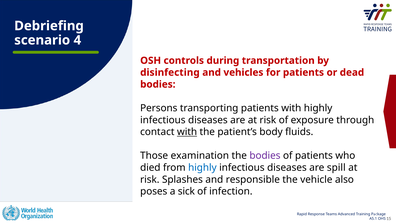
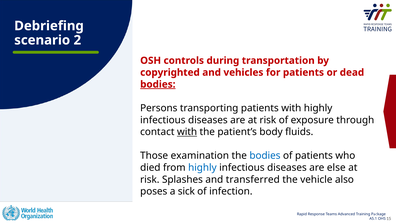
4: 4 -> 2 (77, 40)
disinfecting: disinfecting -> copyrighted (170, 72)
bodies underline: none -> present (158, 84)
bodies colour: purple -> blue (265, 156)
spill: spill -> else (336, 167)
responsible: responsible -> transferred (253, 179)
